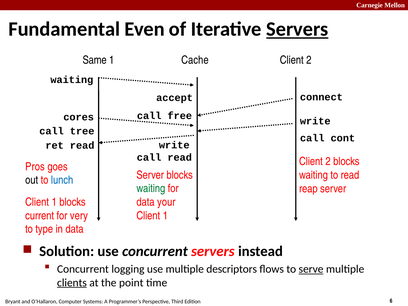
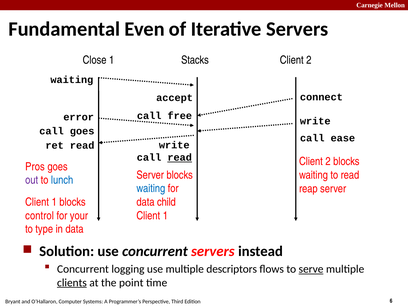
Servers underline: present -> none (297, 29)
Same: Same -> Close (95, 60)
Cache: Cache -> Stacks (195, 60)
cores: cores -> error (79, 117)
call tree: tree -> goes (82, 131)
cont: cont -> ease (343, 138)
read underline: none -> present (180, 158)
out colour: black -> purple (32, 180)
waiting colour: green -> blue (151, 189)
your: your -> child (166, 202)
current: current -> control (40, 216)
very: very -> your (79, 216)
